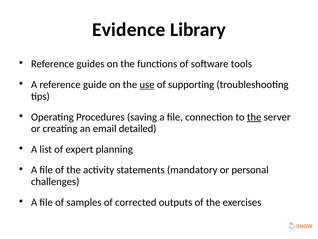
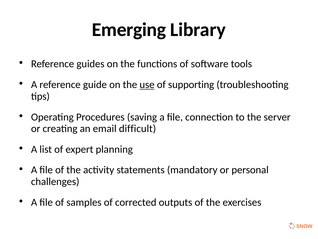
Evidence: Evidence -> Emerging (129, 30)
the underline: present -> none (254, 117)
detailed: detailed -> difficult (138, 128)
